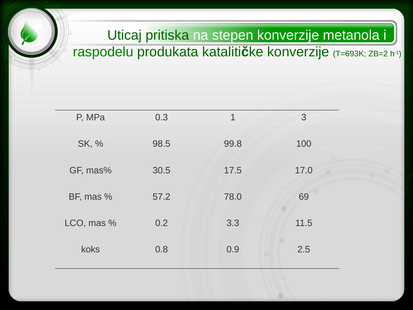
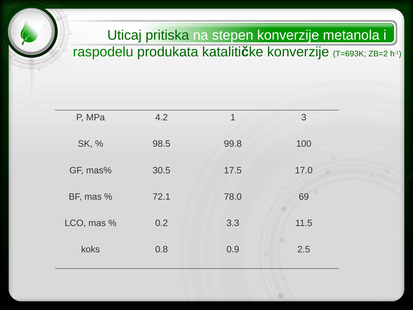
0.3: 0.3 -> 4.2 (162, 117)
57.2: 57.2 -> 72.1 (162, 197)
